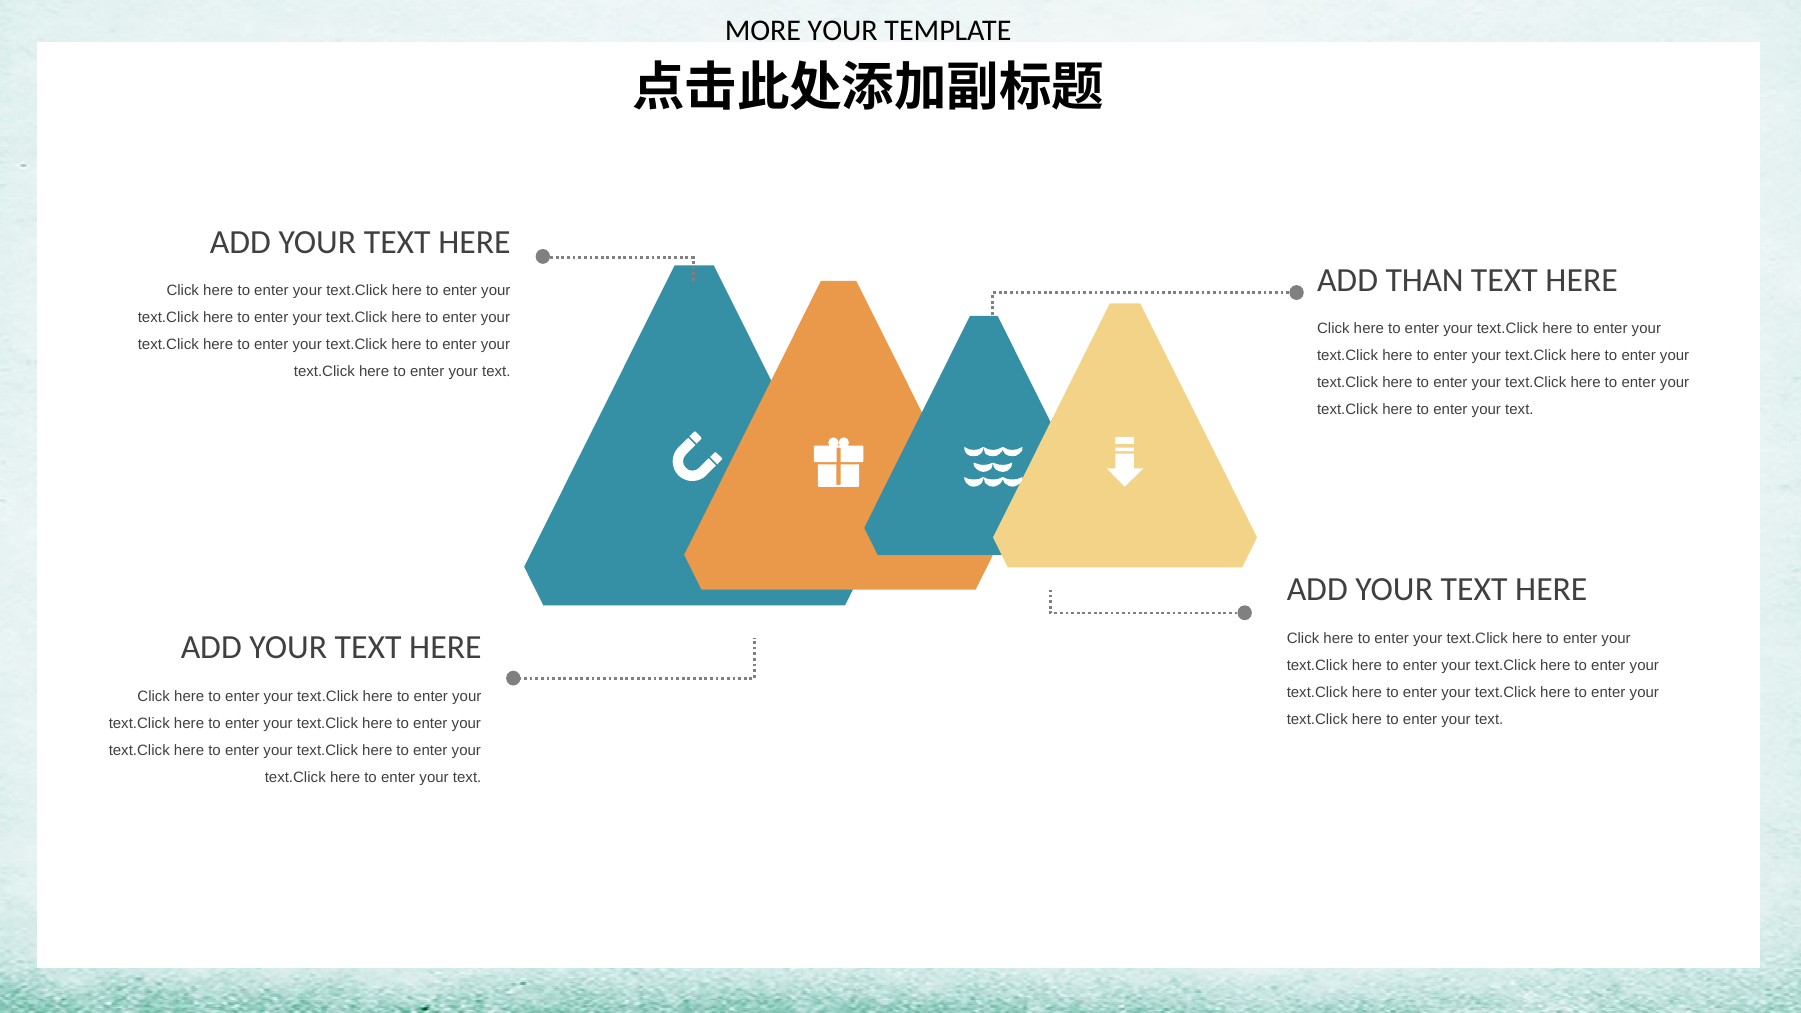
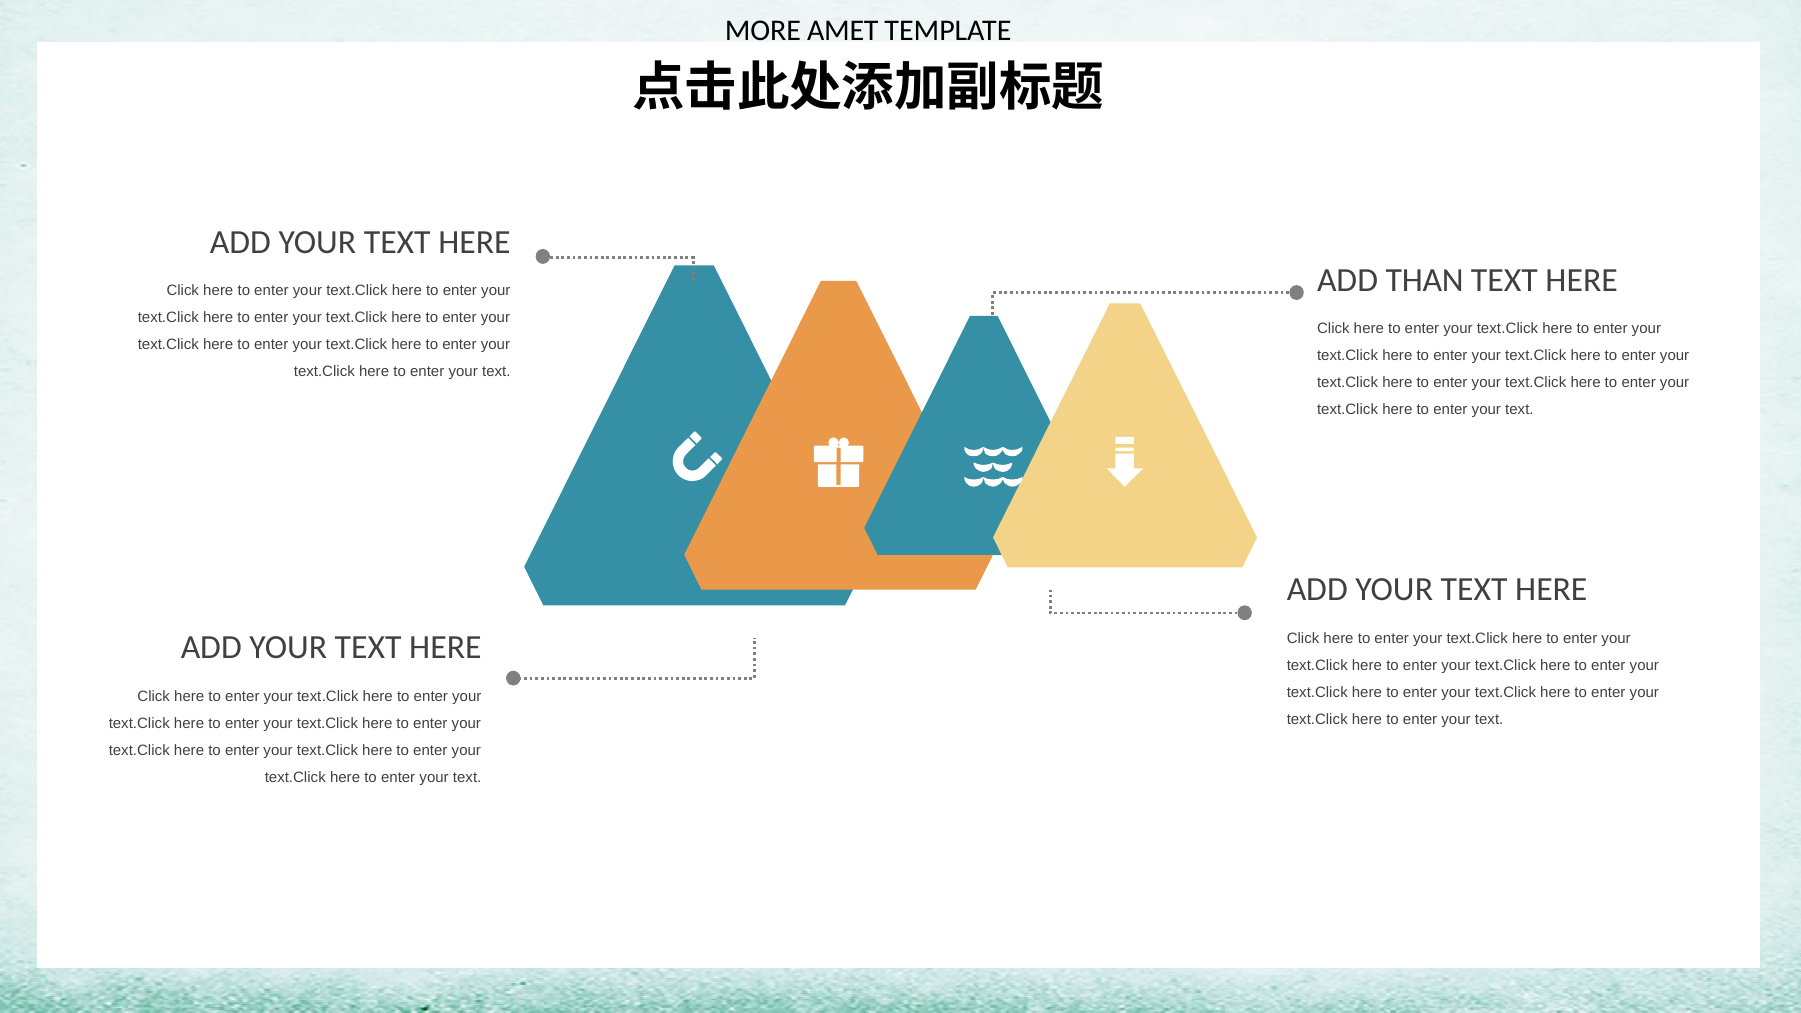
MORE YOUR: YOUR -> AMET (843, 31)
